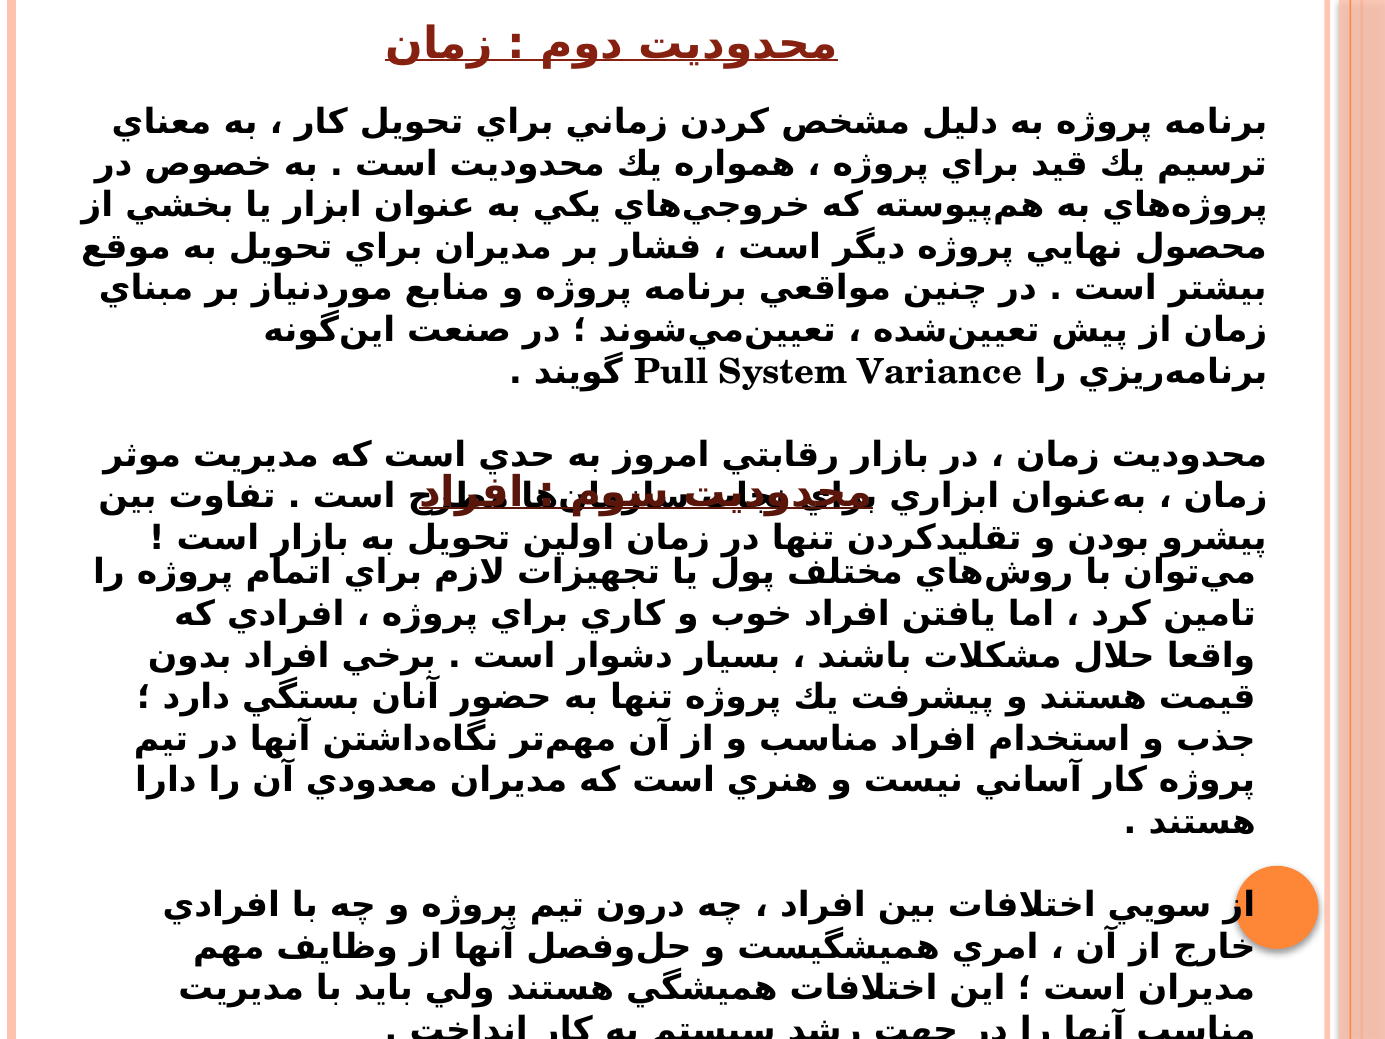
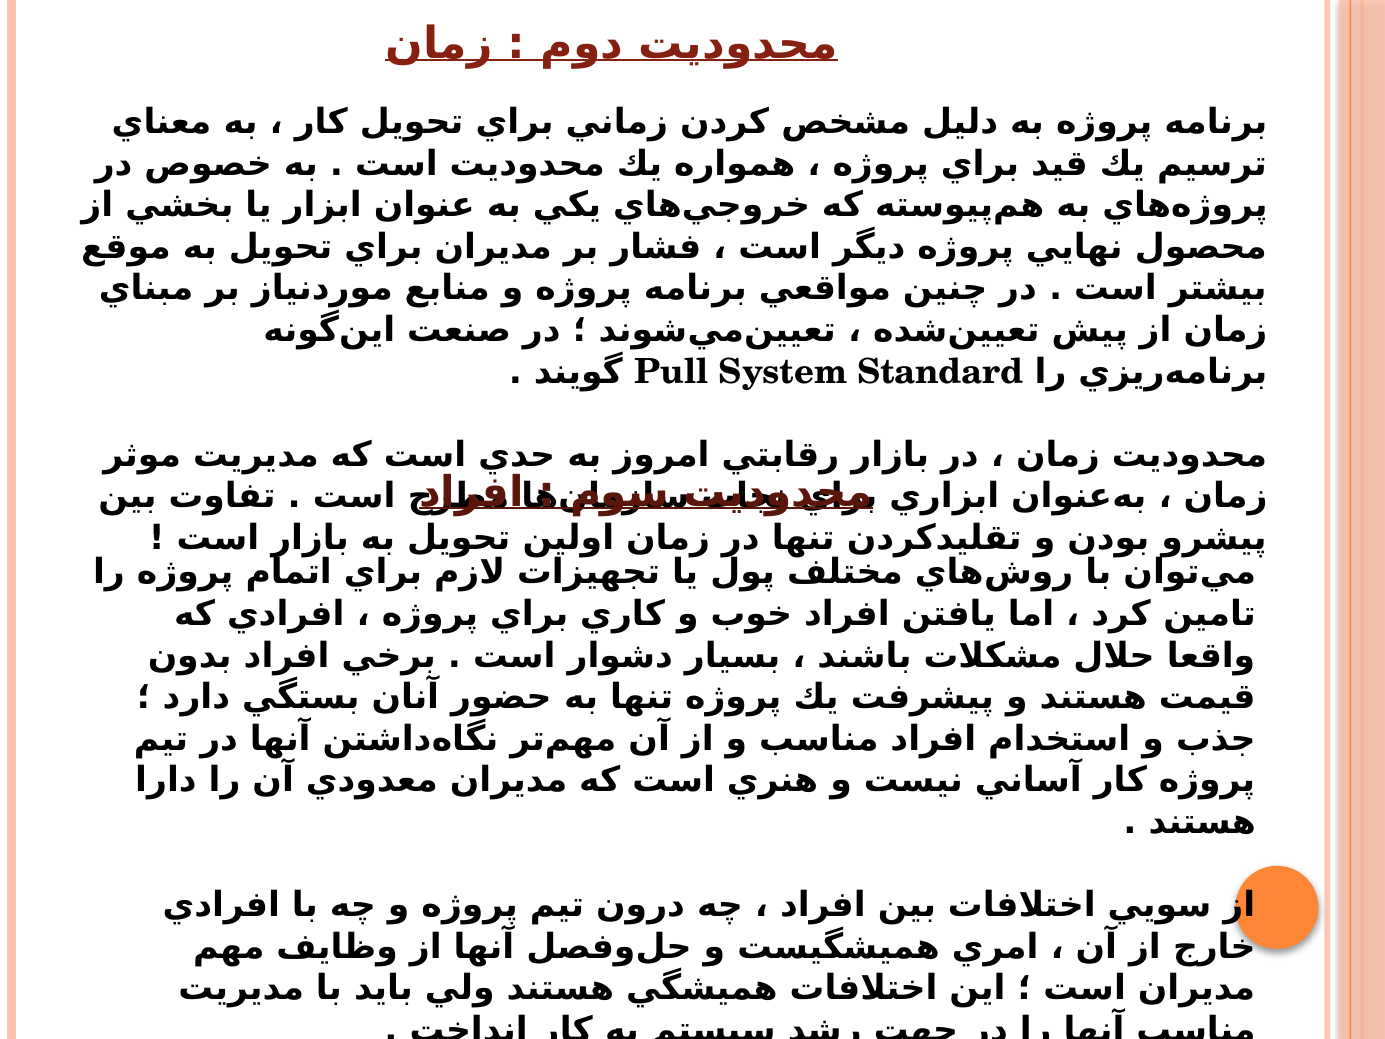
Variance: Variance -> Standard (940, 372)
